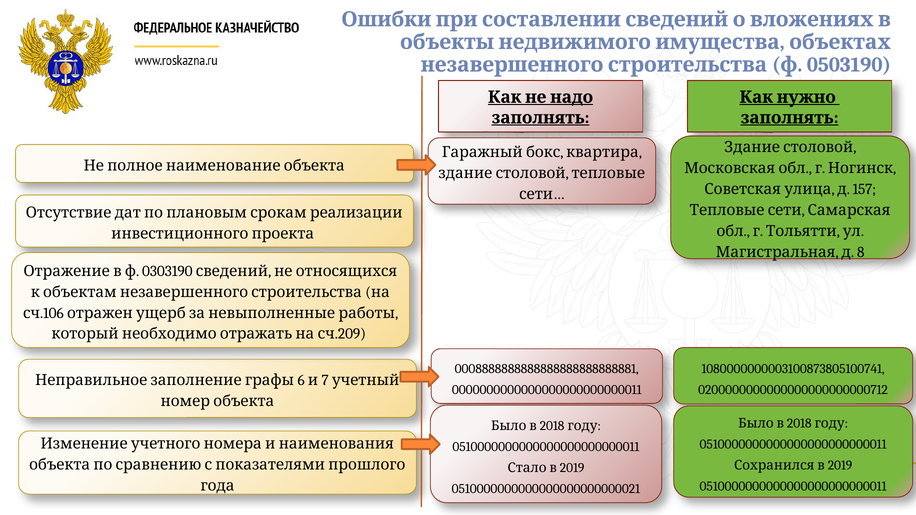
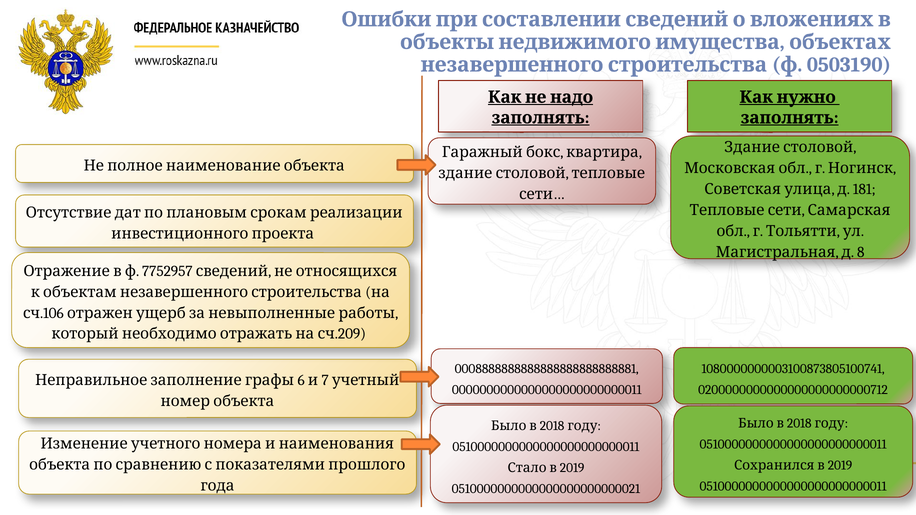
157: 157 -> 181 (864, 189)
0303190: 0303190 -> 7752957 (167, 271)
